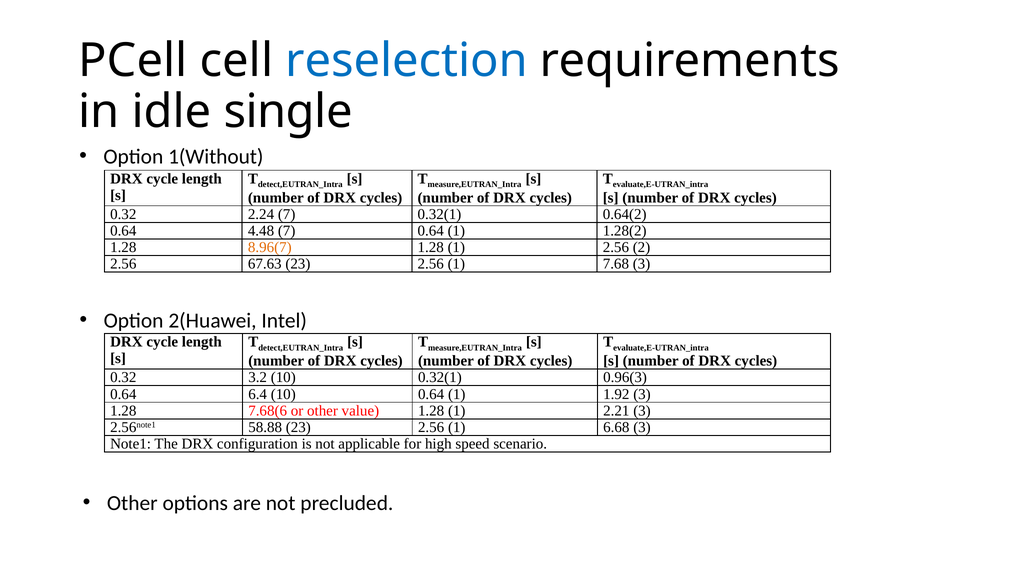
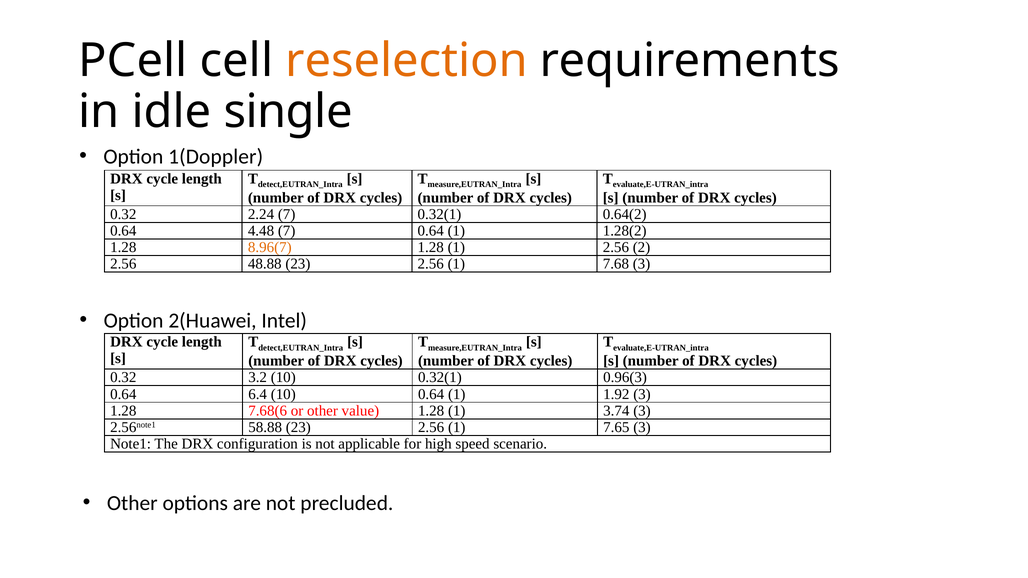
reselection colour: blue -> orange (407, 61)
1(Without: 1(Without -> 1(Doppler (216, 157)
67.63: 67.63 -> 48.88 (265, 264)
2.21: 2.21 -> 3.74 (616, 411)
6.68: 6.68 -> 7.65 (616, 427)
